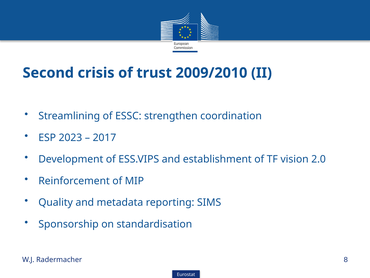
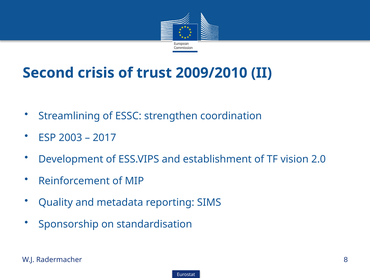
2023: 2023 -> 2003 (70, 137)
